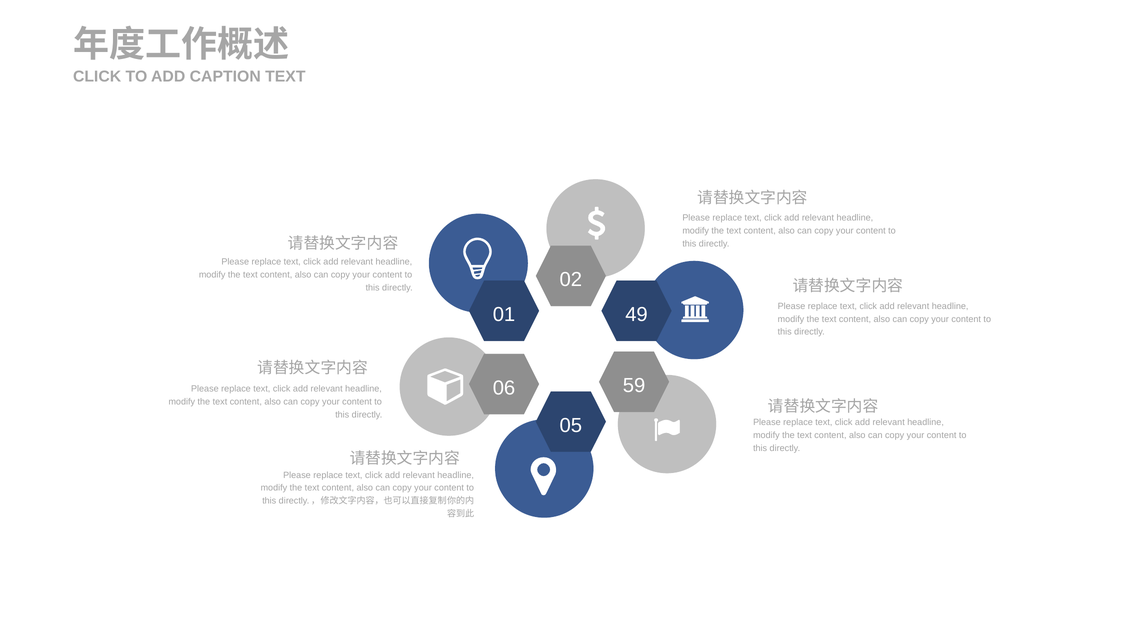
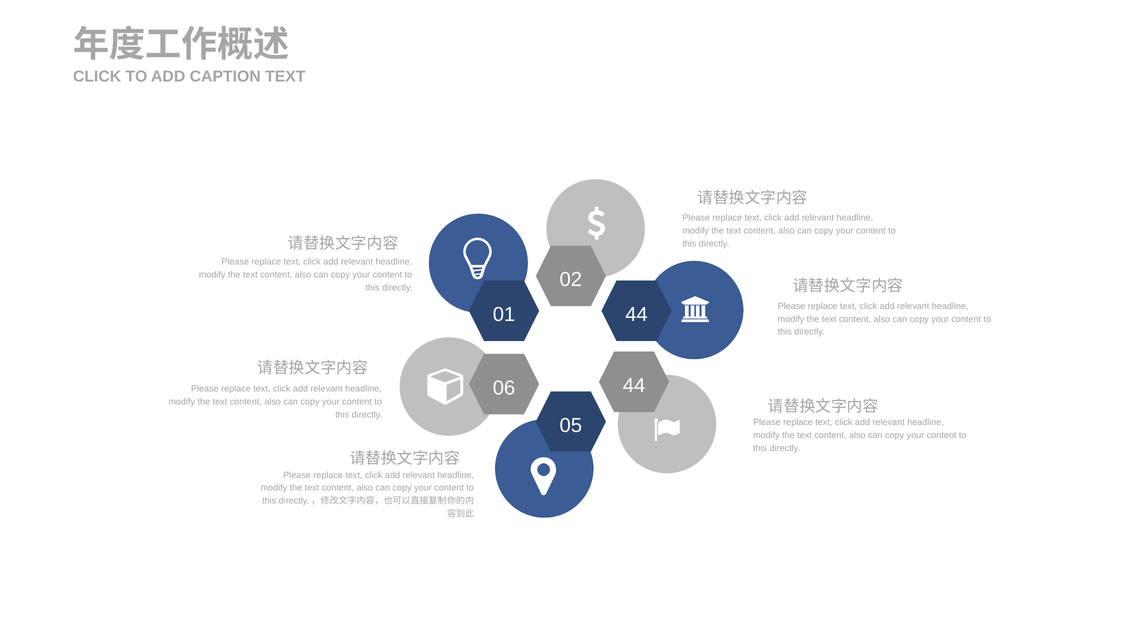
01 49: 49 -> 44 (637, 315)
06 59: 59 -> 44 (634, 386)
